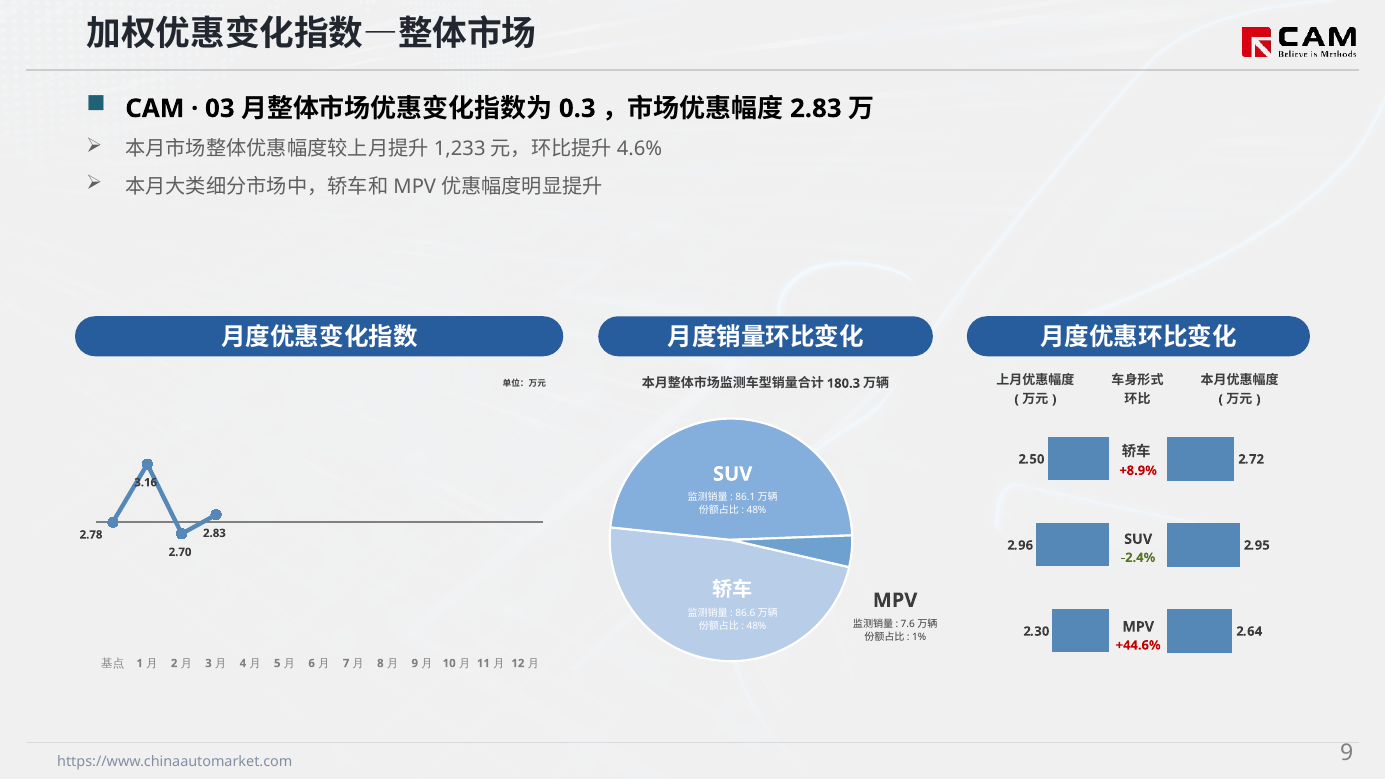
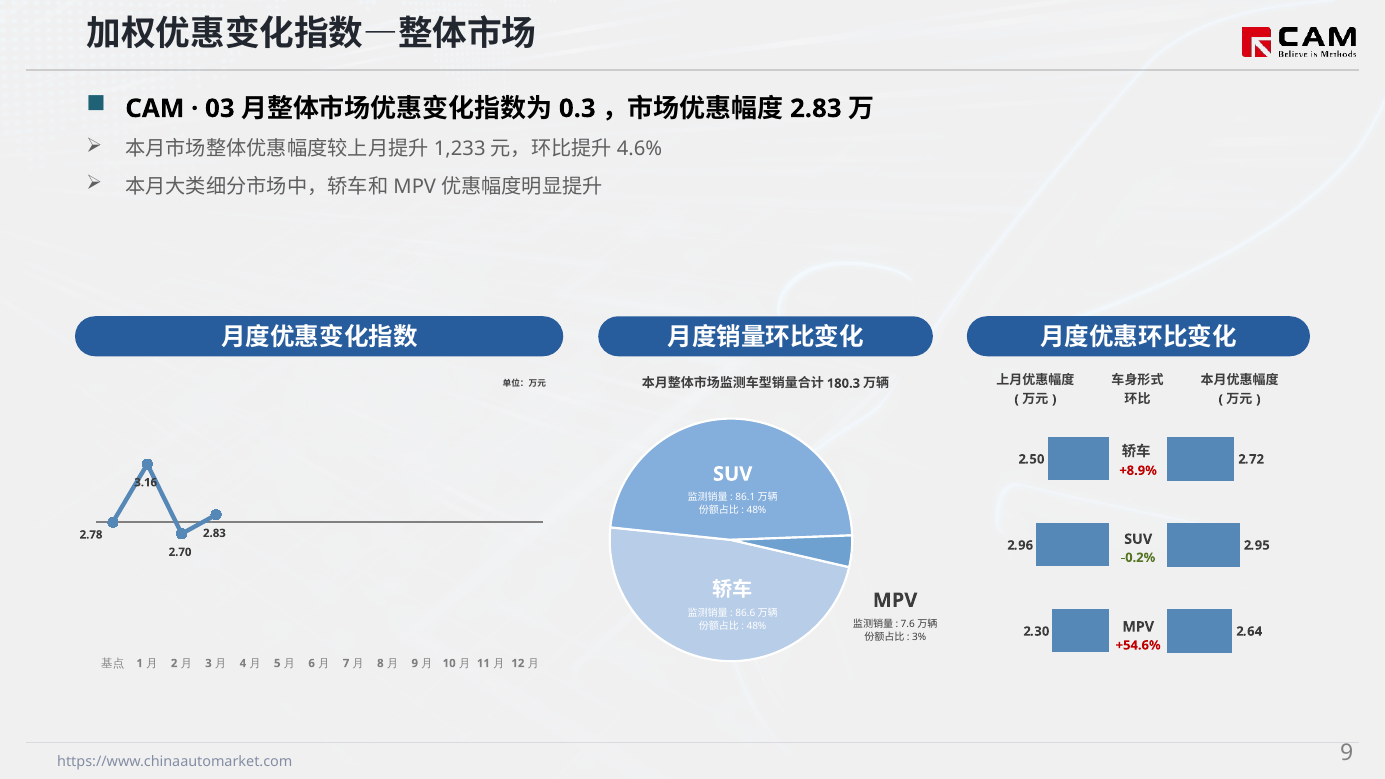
-2.4%: -2.4% -> -0.2% (1138, 558)
1%: 1% -> 3% (919, 637)
+44.6%: +44.6% -> +54.6% (1138, 645)
